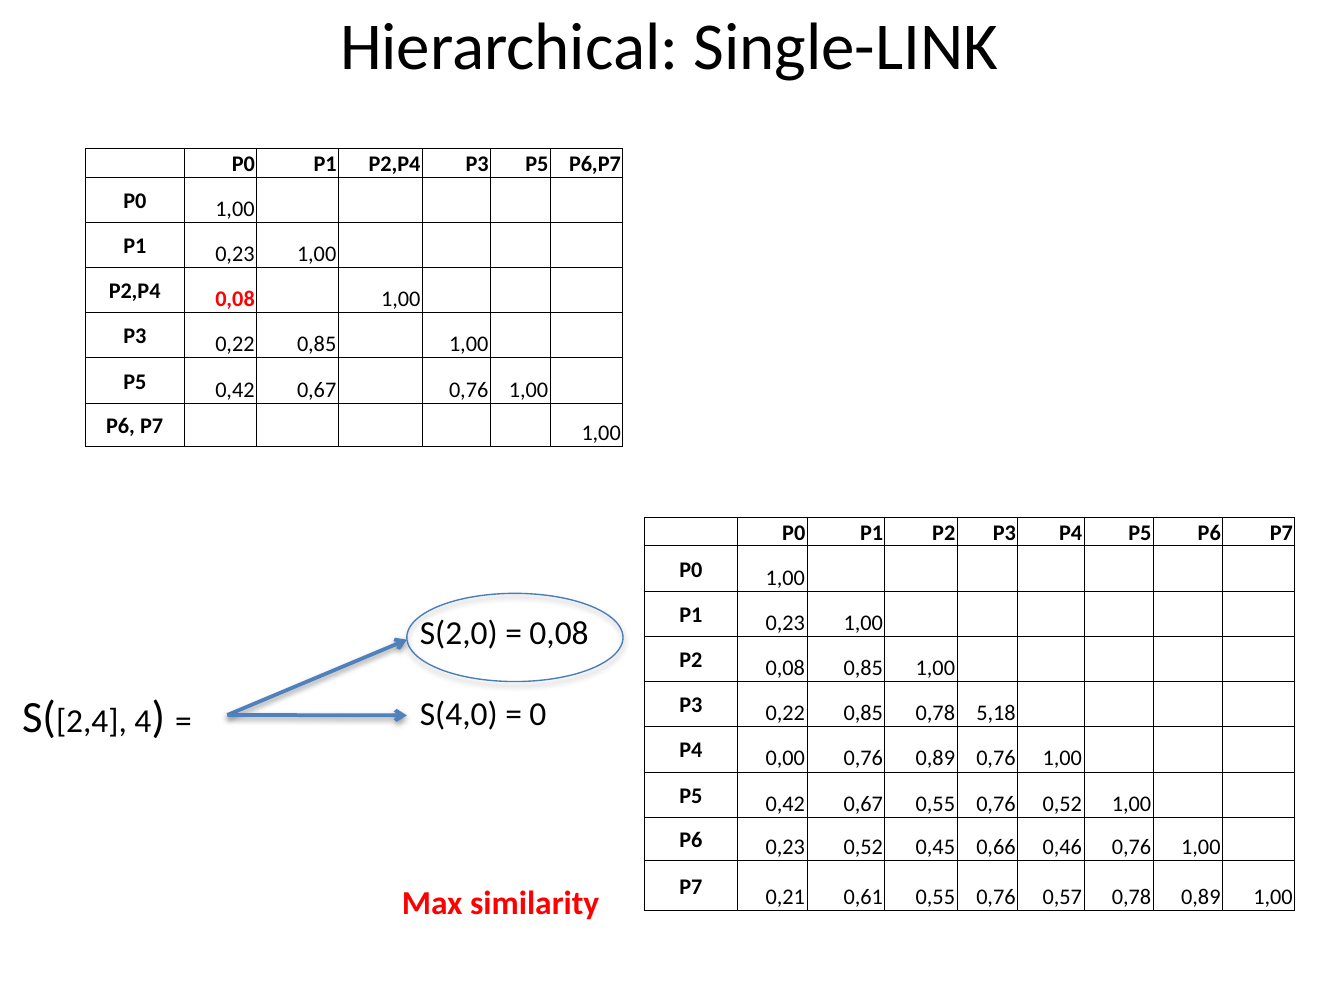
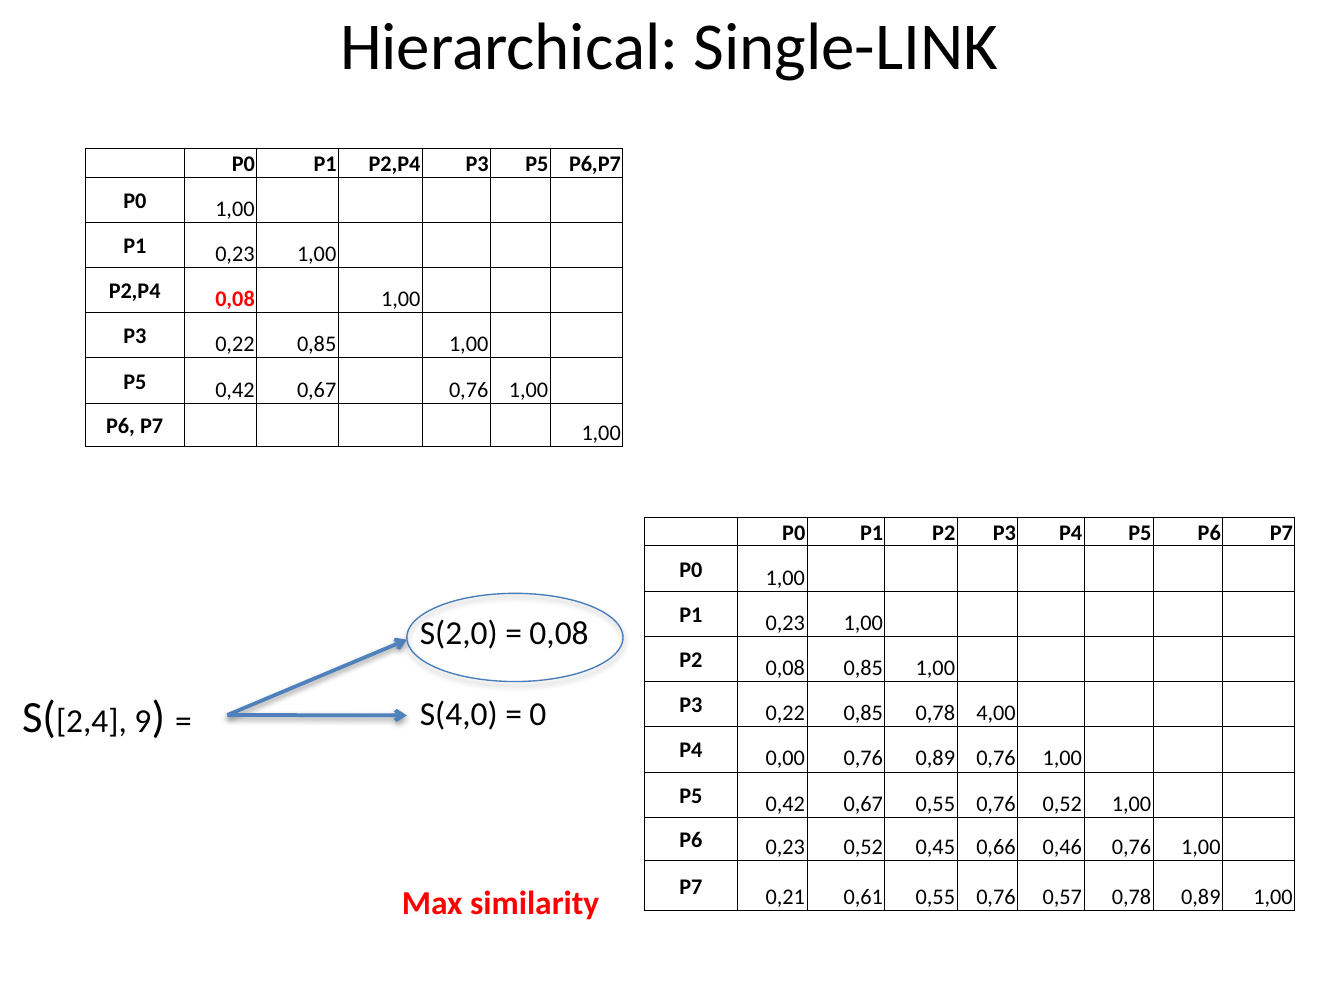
5,18: 5,18 -> 4,00 (996, 713)
4: 4 -> 9 (143, 721)
